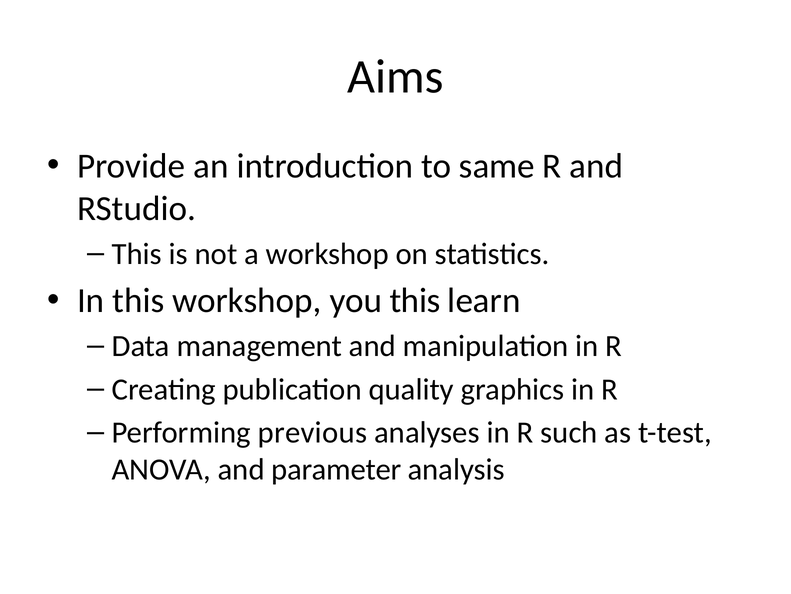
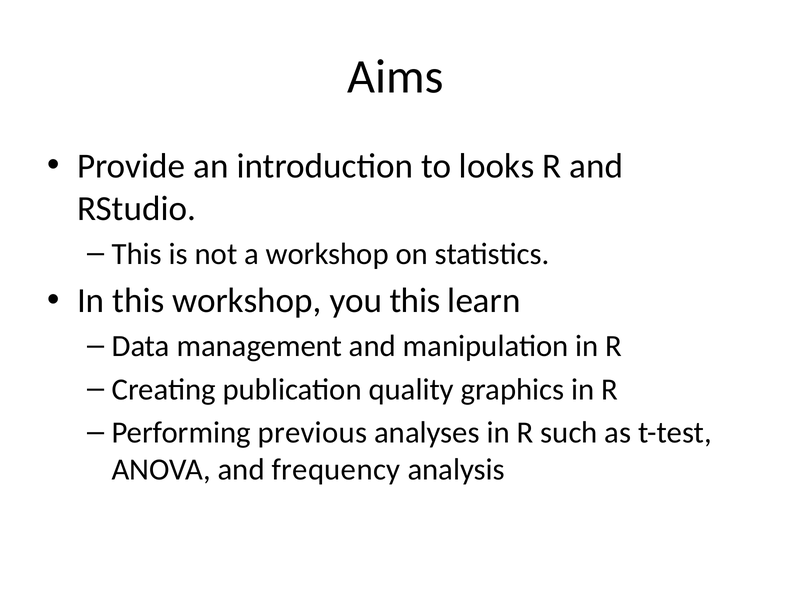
same: same -> looks (497, 166)
parameter: parameter -> frequency (336, 469)
